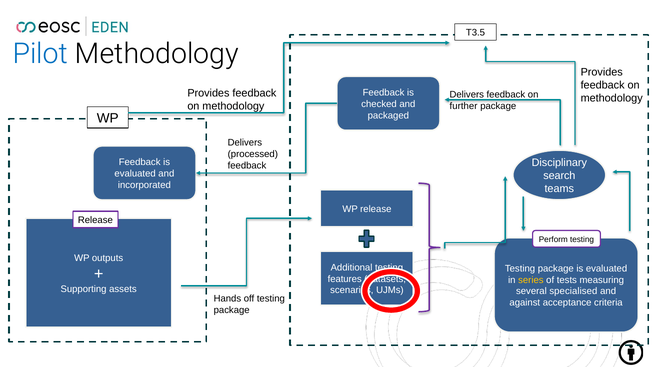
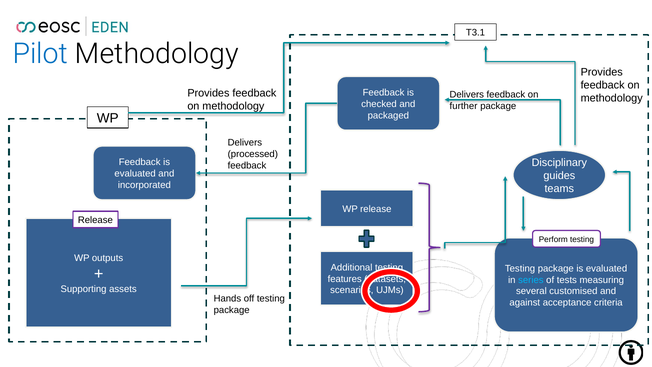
T3.5: T3.5 -> T3.1 (475, 33)
search: search -> guides (559, 176)
series colour: yellow -> light blue (531, 280)
specialised: specialised -> customised (573, 291)
